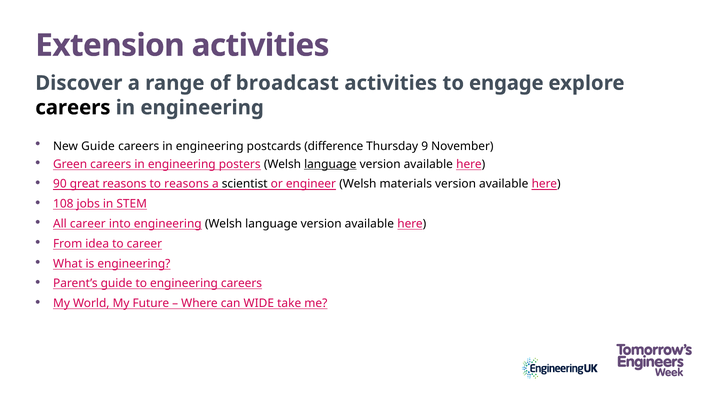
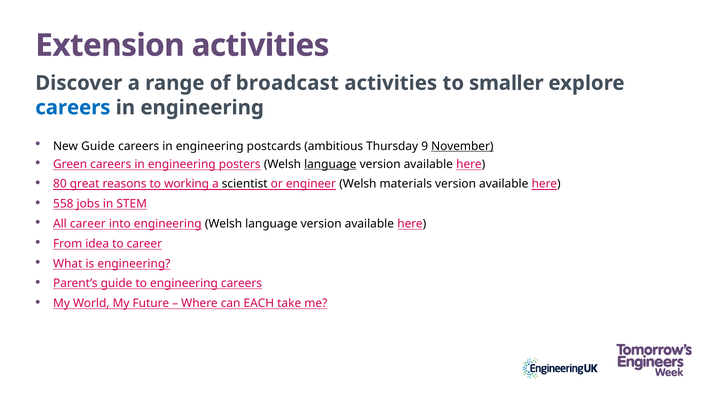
engage: engage -> smaller (506, 83)
careers colour: black -> blue (73, 108)
difference: difference -> ambitious (334, 146)
November underline: none -> present (462, 146)
90: 90 -> 80 (60, 184)
to reasons: reasons -> working (187, 184)
108: 108 -> 558 (63, 204)
WIDE: WIDE -> EACH (259, 303)
